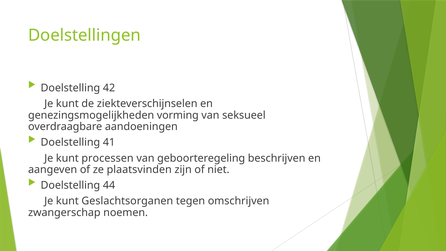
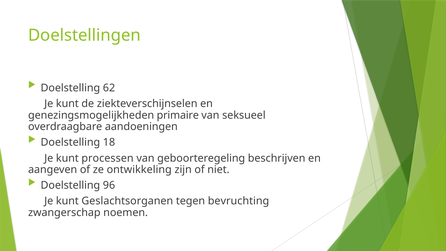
42: 42 -> 62 (109, 88)
vorming: vorming -> primaire (178, 115)
41: 41 -> 18 (109, 142)
plaatsvinden: plaatsvinden -> ontwikkeling (139, 170)
44: 44 -> 96 (109, 185)
omschrijven: omschrijven -> bevruchting (239, 201)
